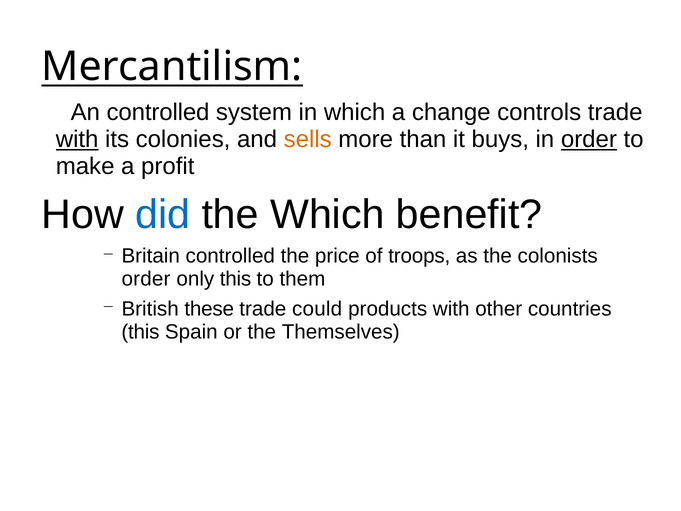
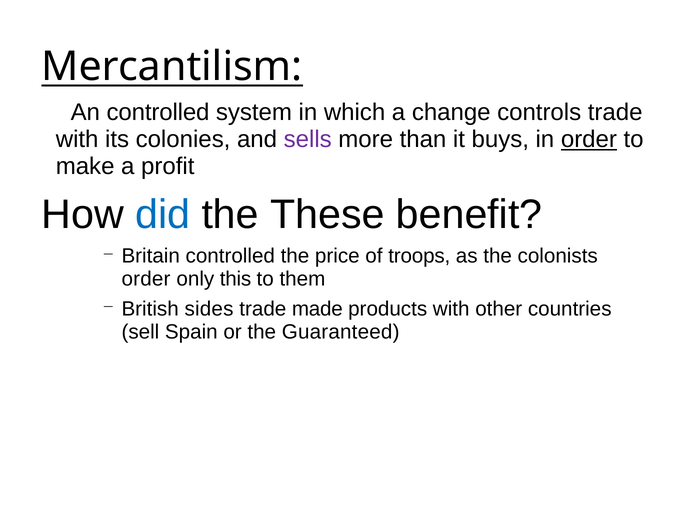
with underline: present -> none (77, 139)
sells colour: orange -> purple (308, 139)
the Which: Which -> These (327, 215)
these: these -> sides (209, 309)
could: could -> made (317, 309)
this: this -> sell (140, 332)
Themselves: Themselves -> Guaranteed (341, 332)
